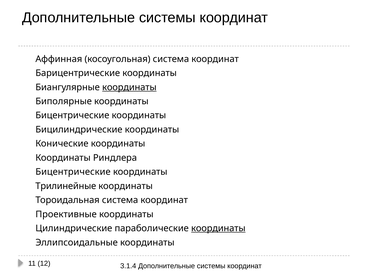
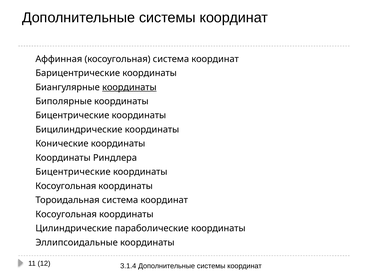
Трилинейные: Трилинейные -> Косоугольная (66, 186)
Проективные: Проективные -> Косоугольная (66, 214)
координаты underline: present -> none (218, 228)
